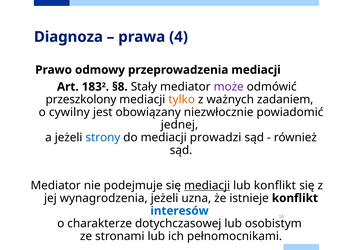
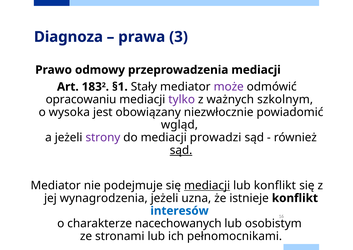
4: 4 -> 3 (179, 37)
§8: §8 -> §1 (120, 87)
przeszkolony: przeszkolony -> opracowaniu (81, 99)
tylko colour: orange -> purple (182, 99)
zadaniem: zadaniem -> szkolnym (285, 99)
cywilny: cywilny -> wysoka (69, 112)
jednej: jednej -> wgląd (179, 125)
strony colour: blue -> purple (103, 137)
sąd underline: none -> present (181, 150)
dotychczasowej: dotychczasowej -> nacechowanych (178, 223)
